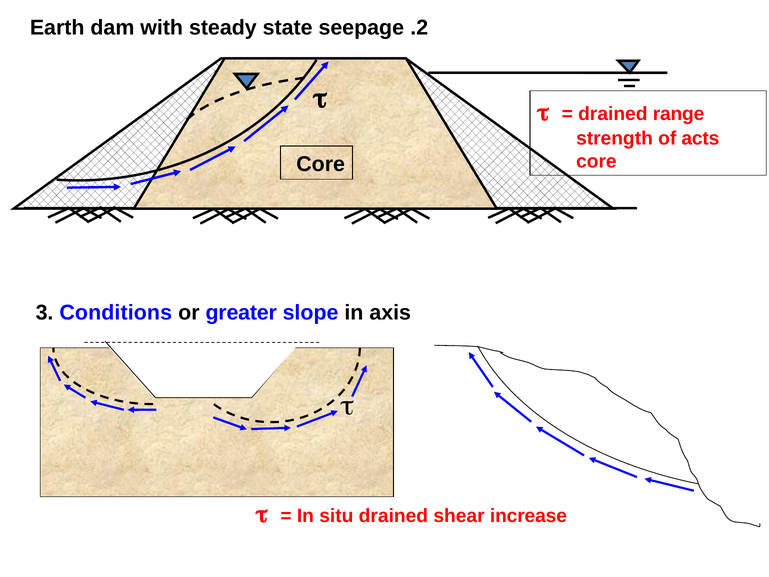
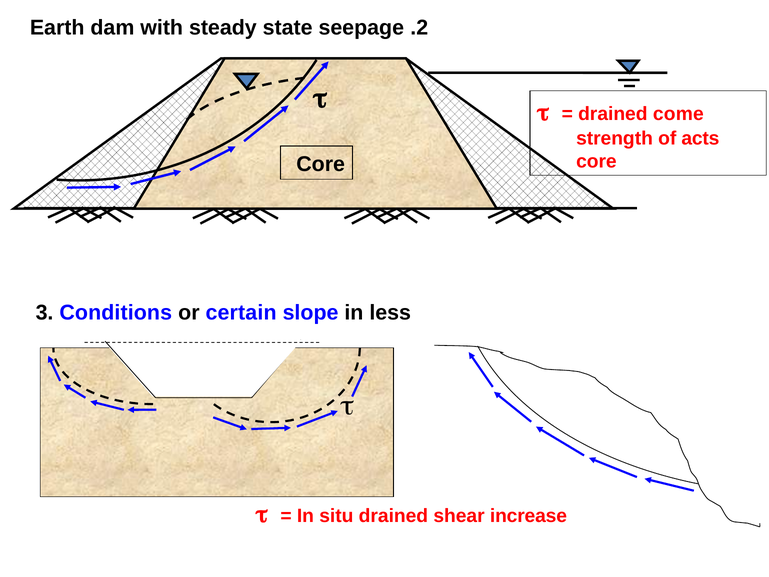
range: range -> come (678, 114)
greater: greater -> certain (241, 313)
axis: axis -> less (390, 313)
